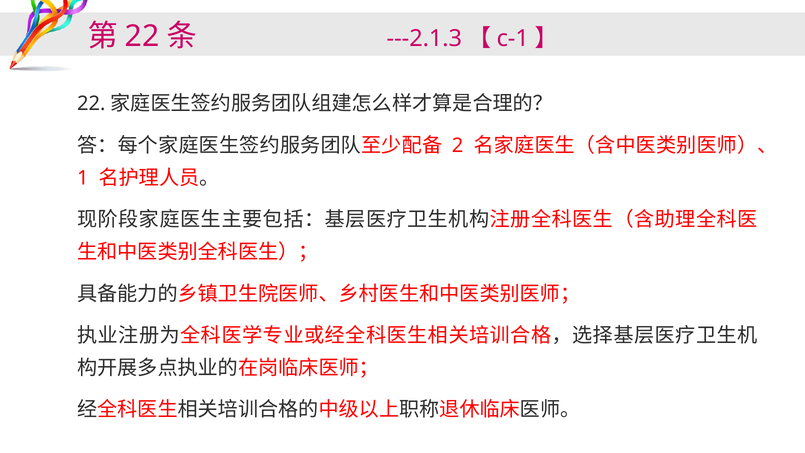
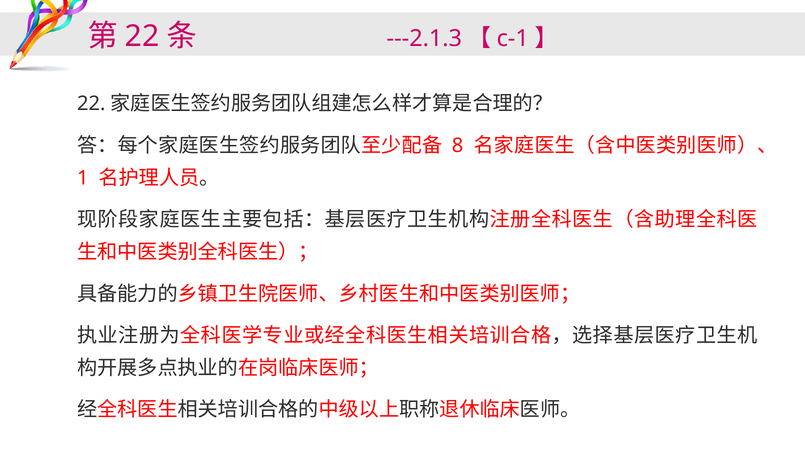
2: 2 -> 8 (458, 145)
